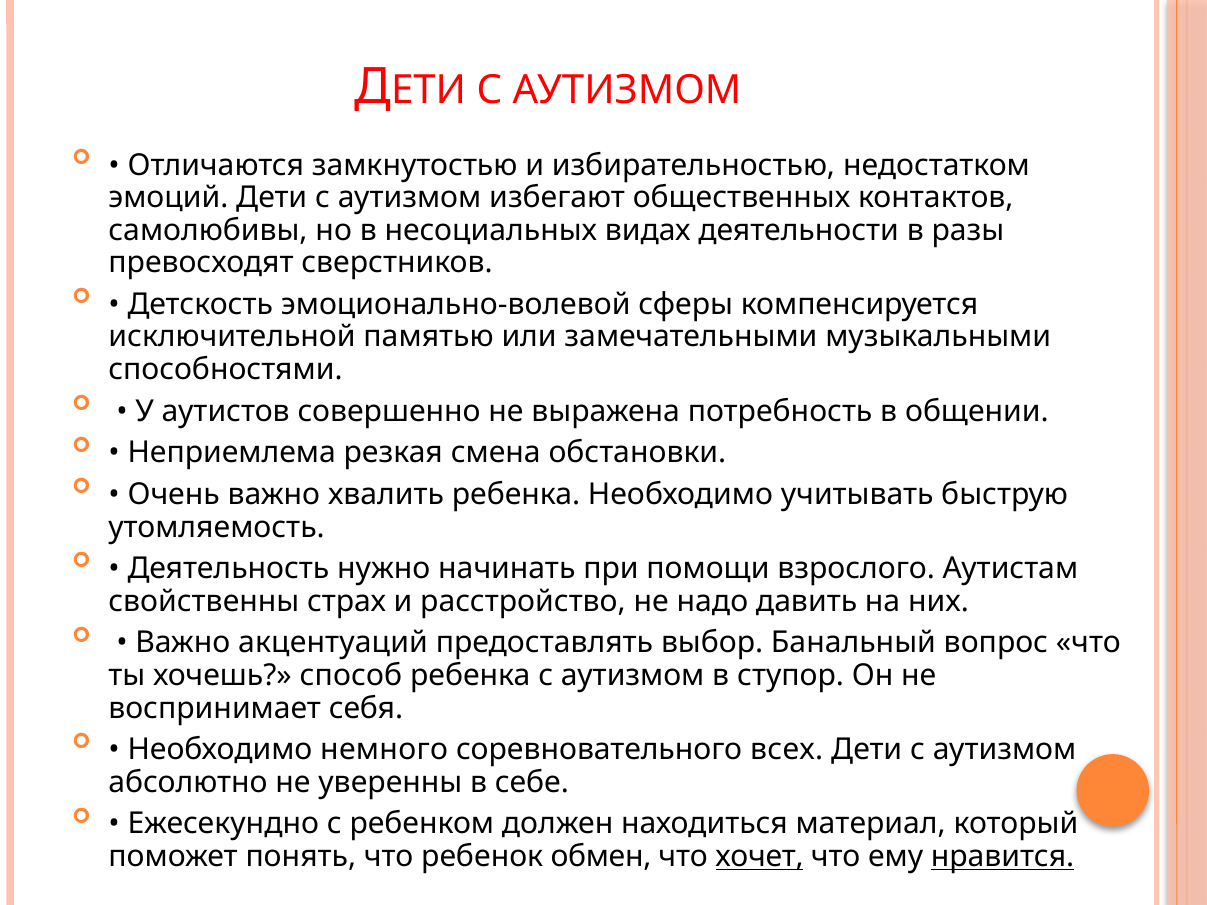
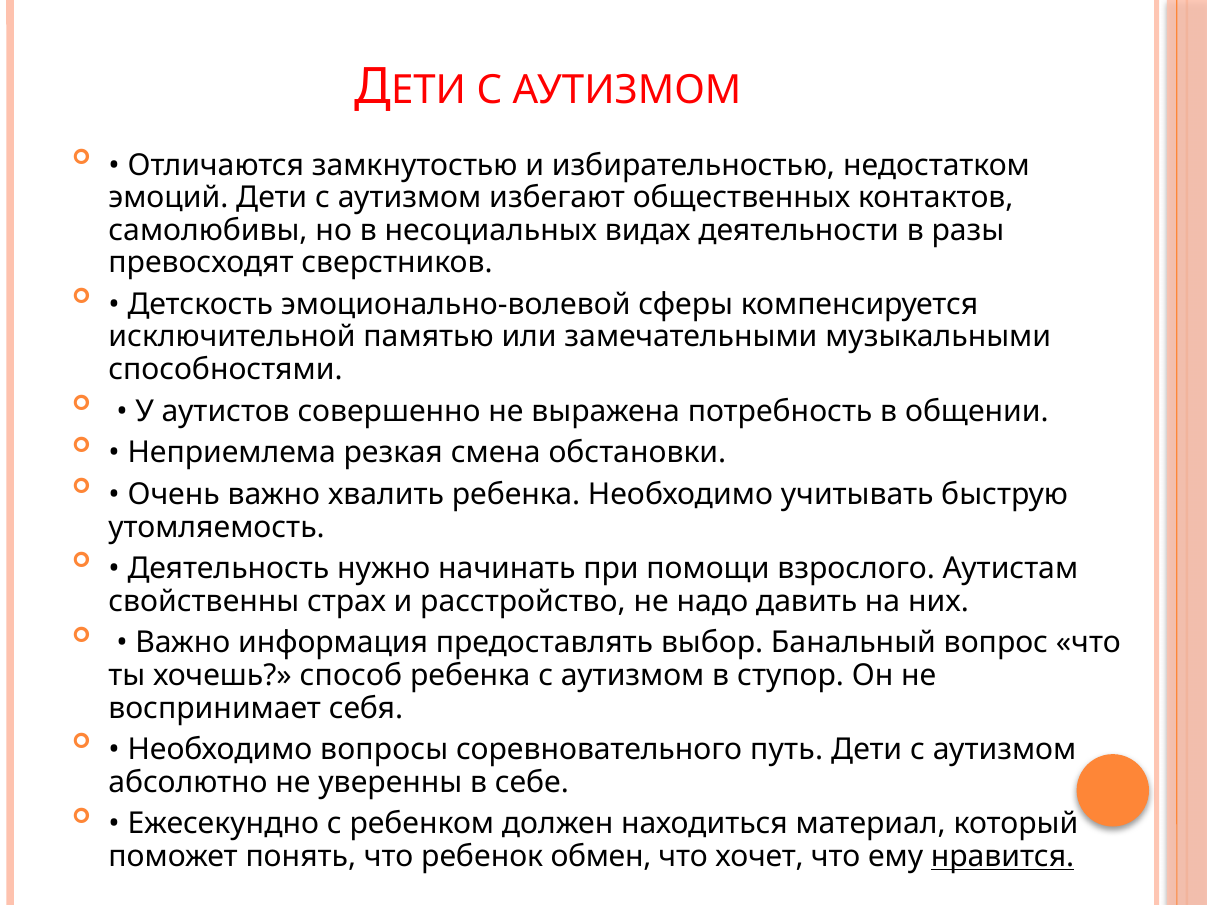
акцентуаций: акцентуаций -> информация (333, 643)
немного: немного -> вопросы (384, 750)
всех: всех -> путь (787, 750)
хочет underline: present -> none (759, 857)
